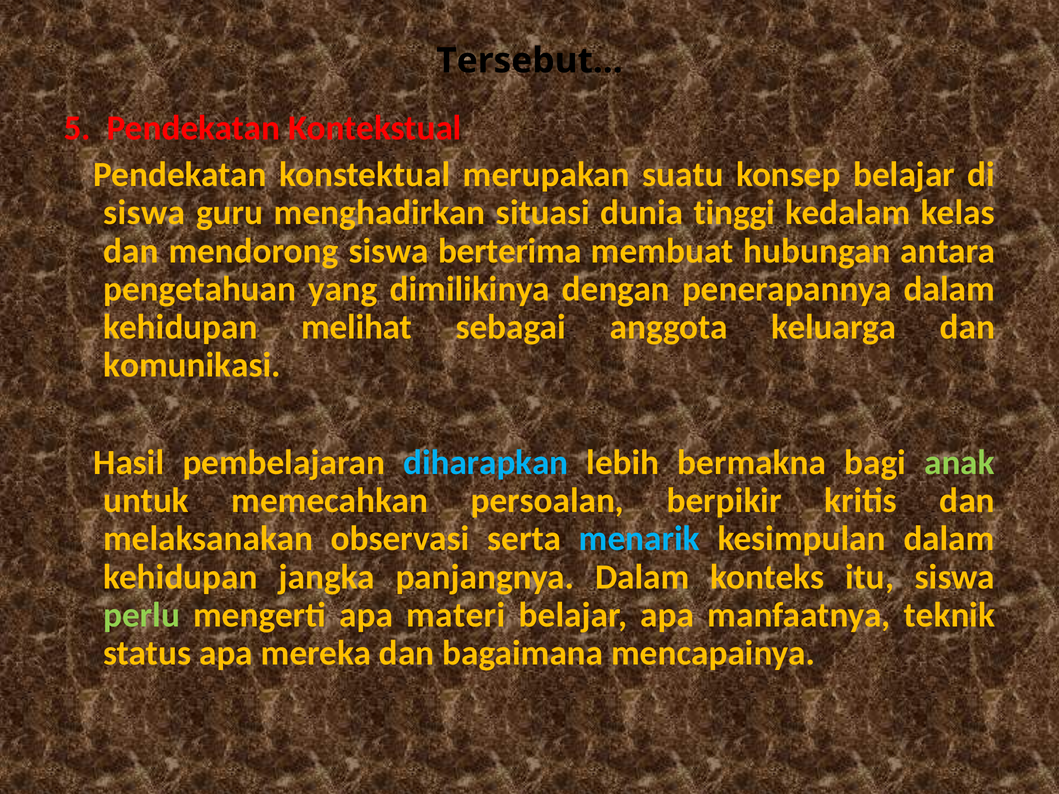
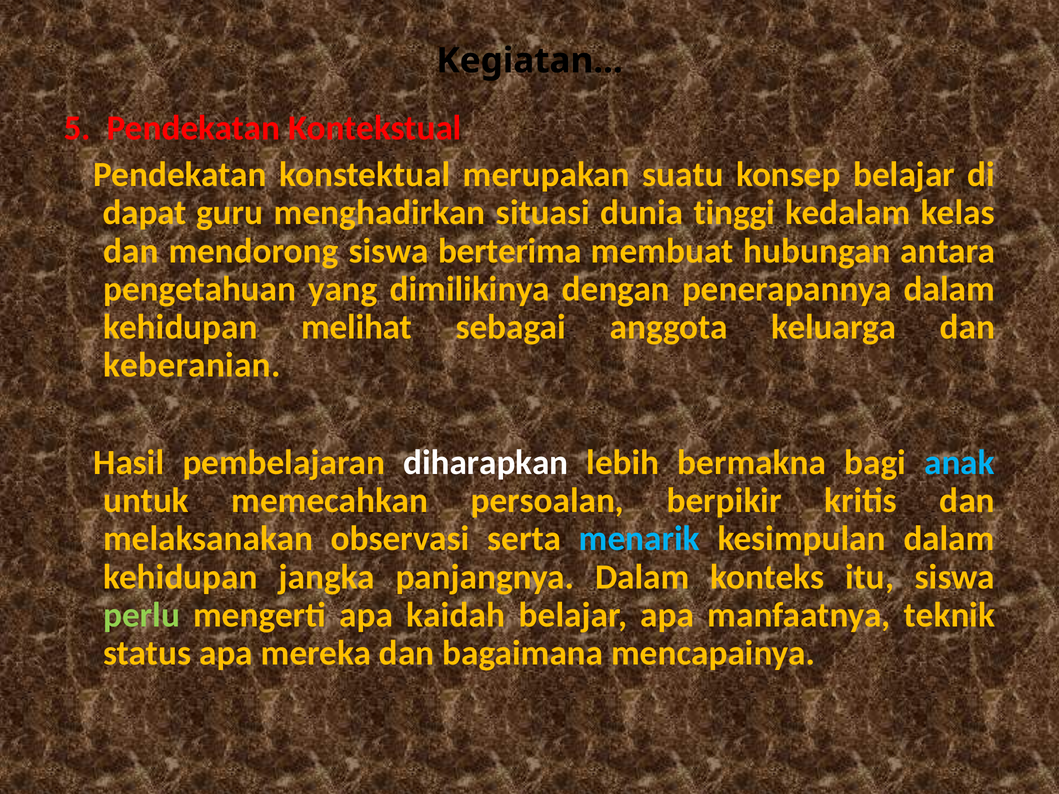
Tersebut: Tersebut -> Kegiatan (530, 61)
siswa: siswa -> dapat (145, 213)
komunikasi: komunikasi -> keberanian (192, 365)
diharapkan colour: light blue -> white (486, 463)
anak colour: light green -> light blue (959, 463)
materi: materi -> kaidah (456, 615)
